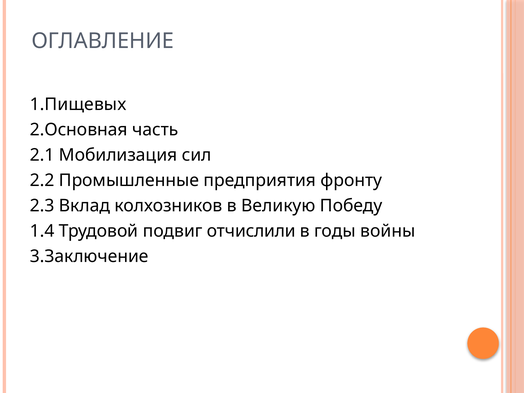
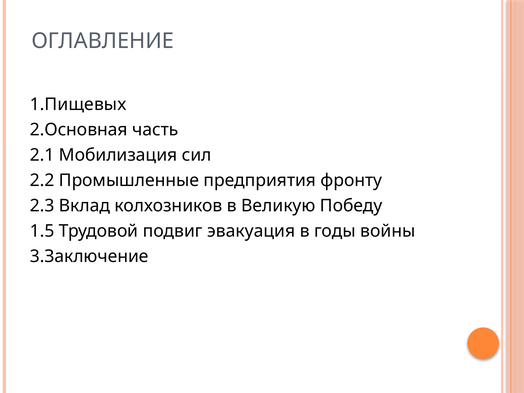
1.4: 1.4 -> 1.5 (42, 231)
отчислили: отчислили -> эвакуация (251, 231)
